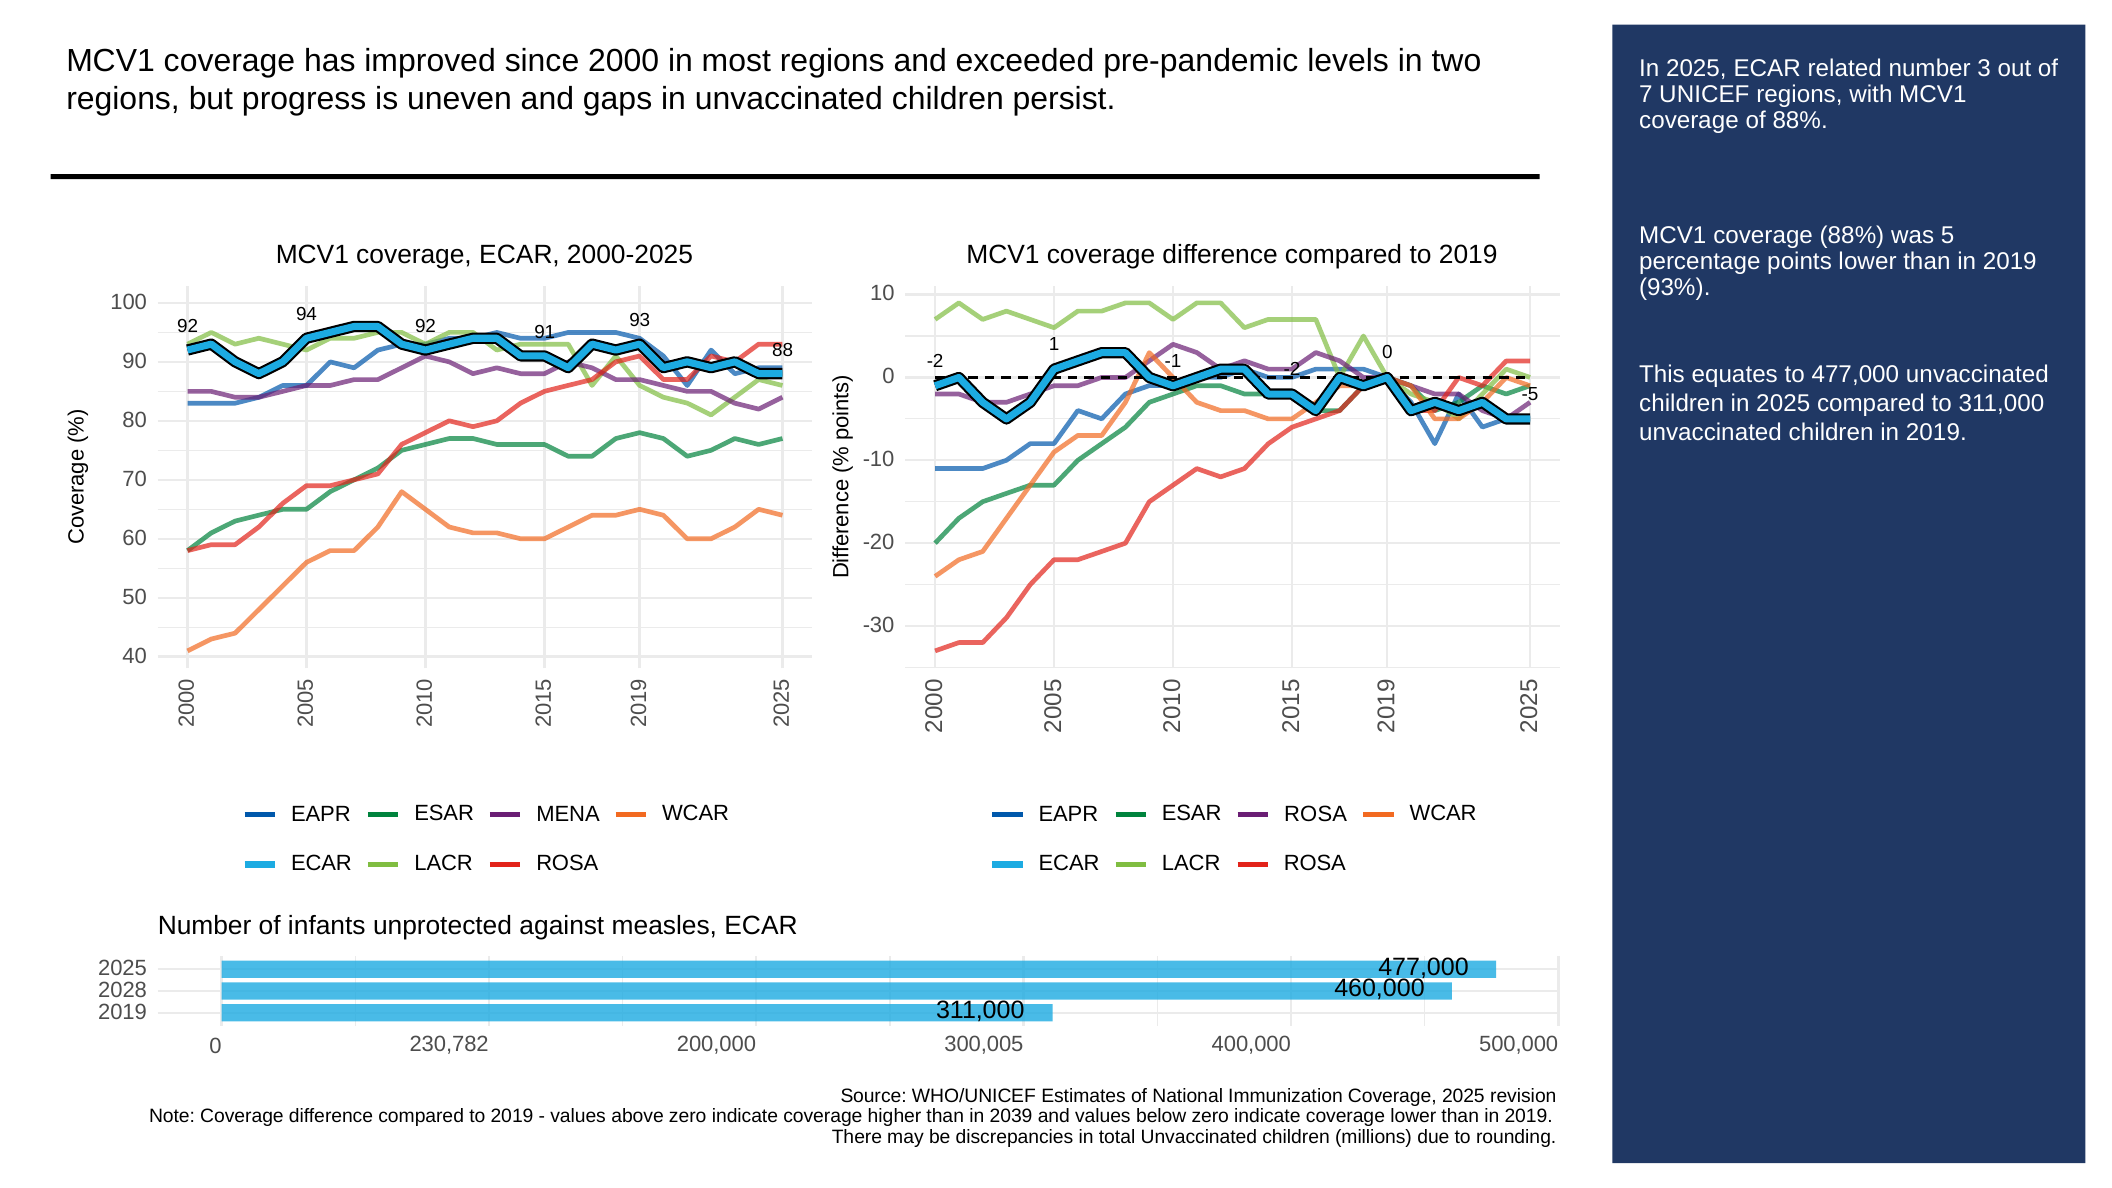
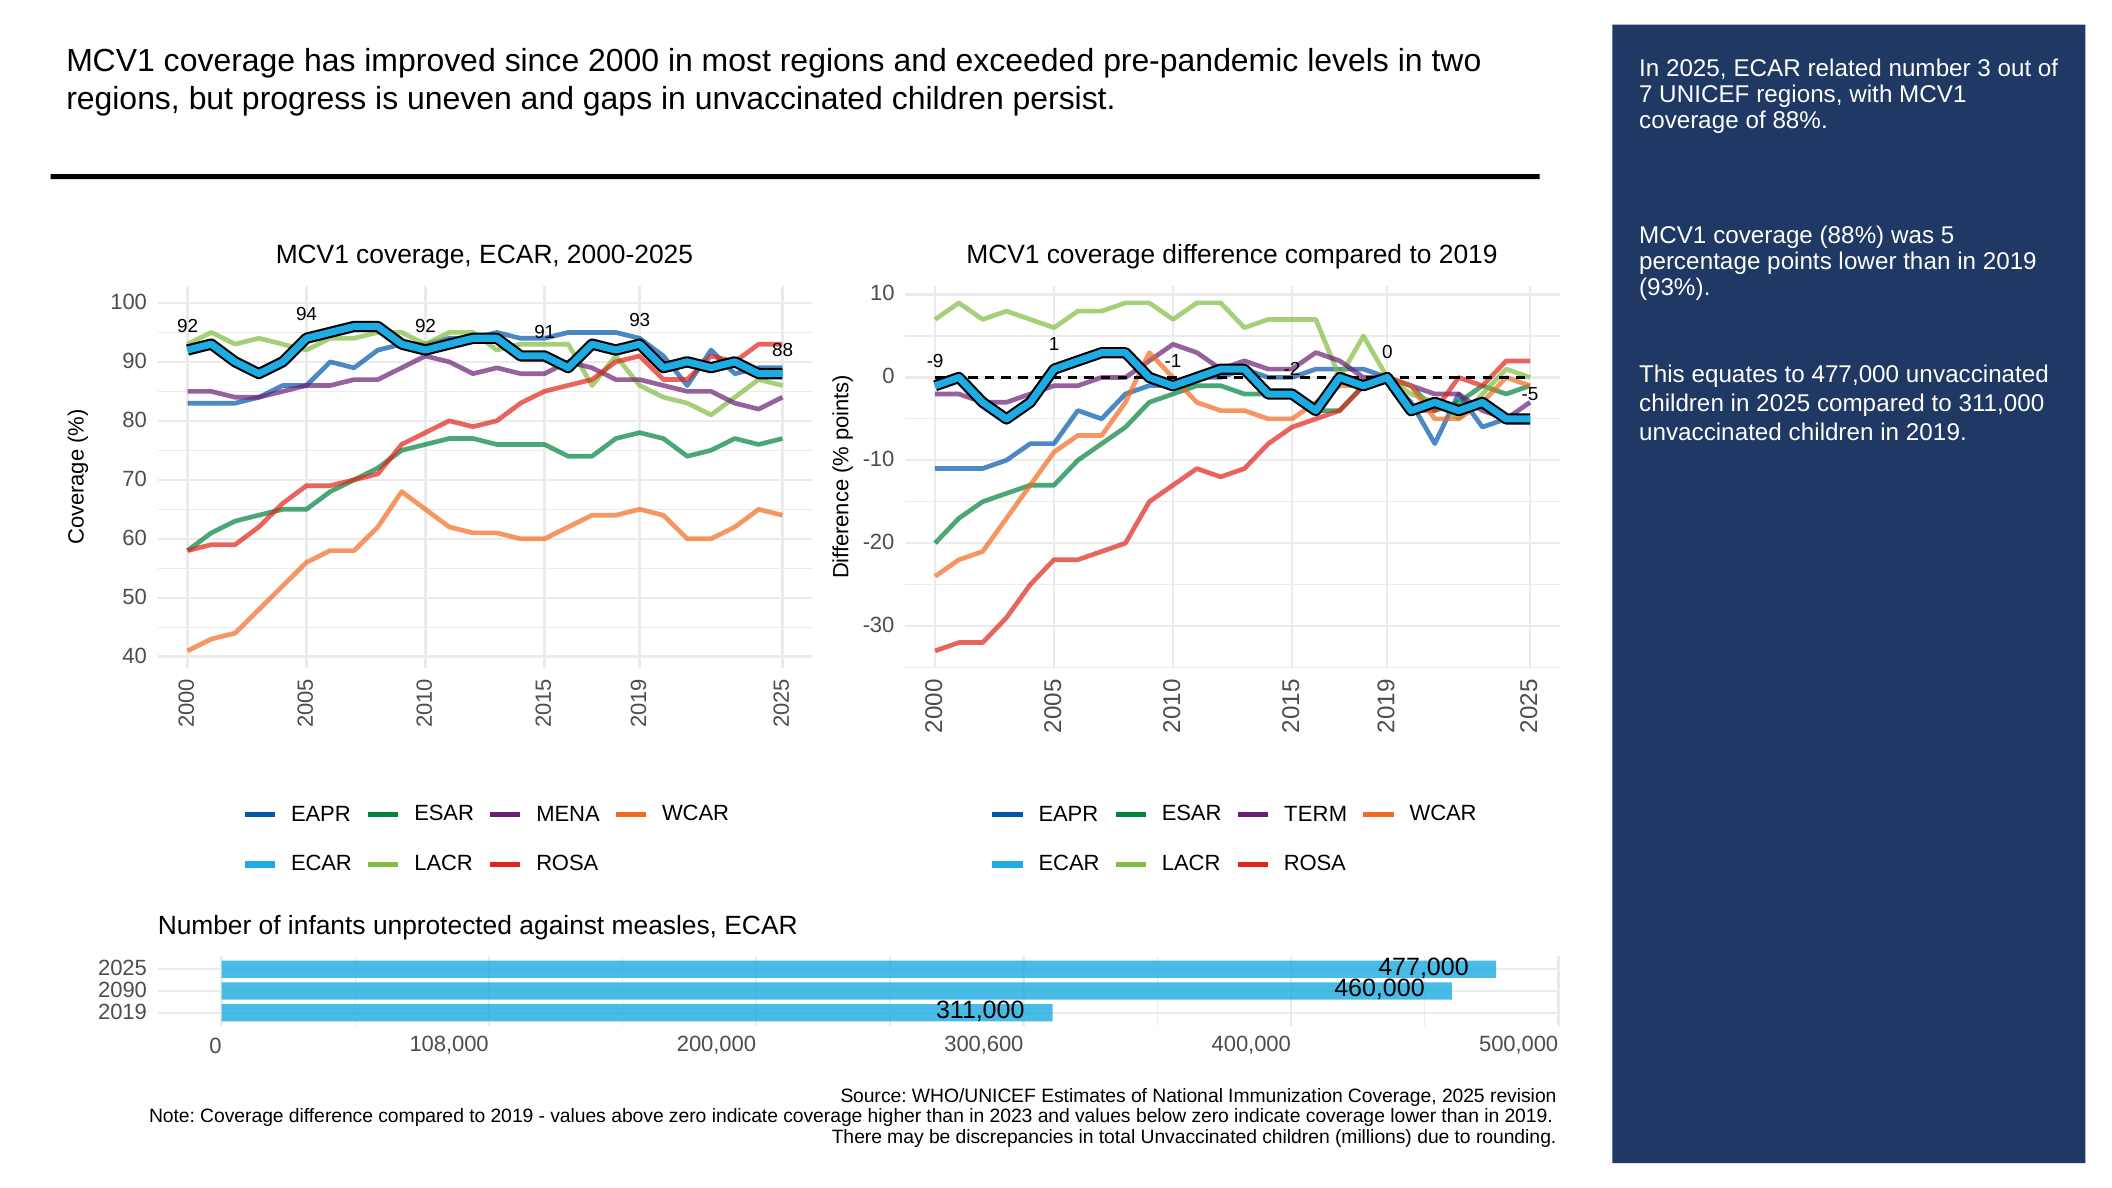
-2: -2 -> -9 (935, 361)
ROSA: ROSA -> TERM (1316, 814)
2028: 2028 -> 2090 (123, 990)
230,782: 230,782 -> 108,000 (449, 1045)
300,005: 300,005 -> 300,600 (984, 1045)
2039: 2039 -> 2023 (1011, 1117)
